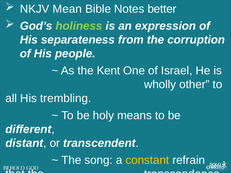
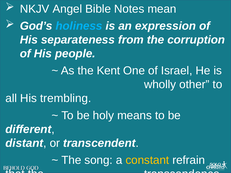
Mean: Mean -> Angel (67, 9)
better: better -> mean (162, 9)
holiness colour: light green -> light blue (79, 26)
